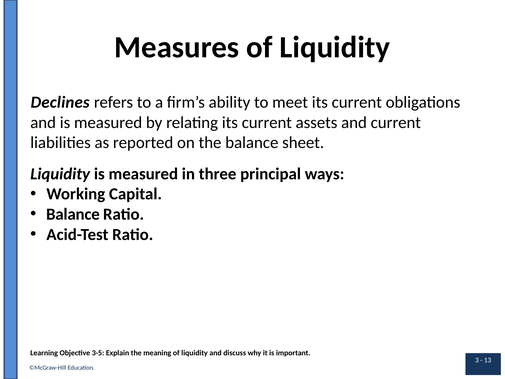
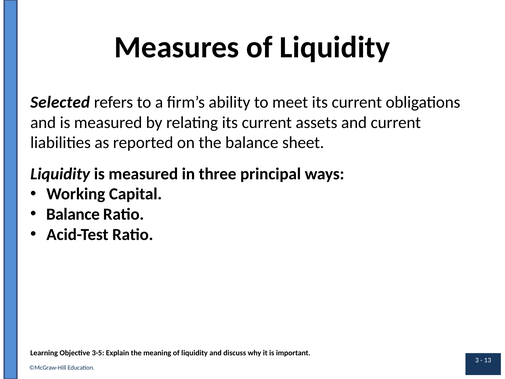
Declines: Declines -> Selected (60, 102)
